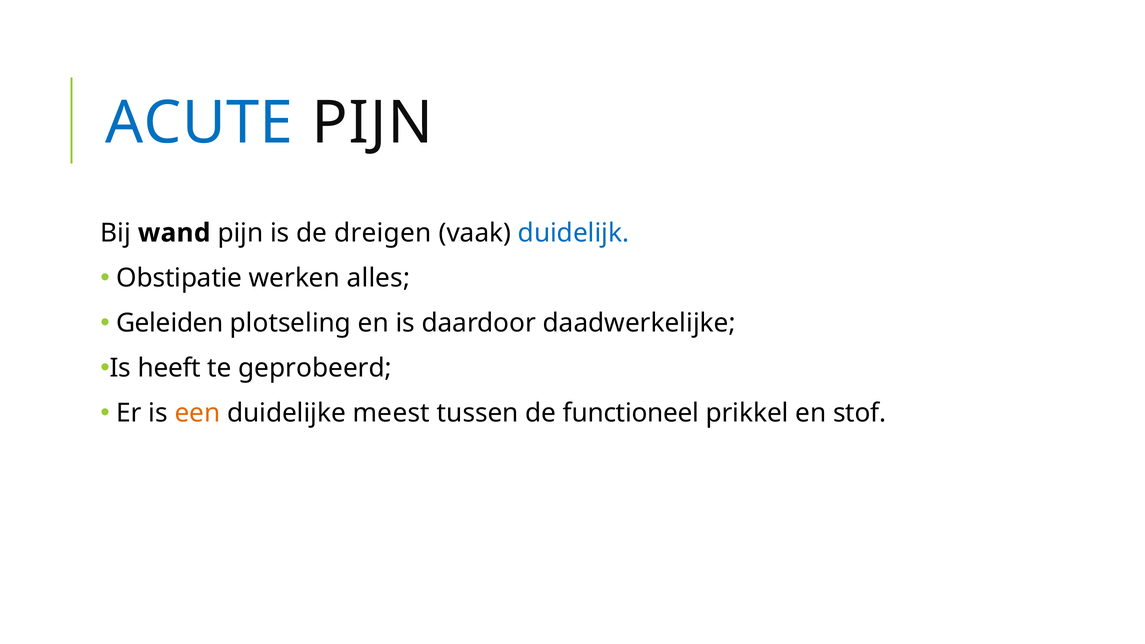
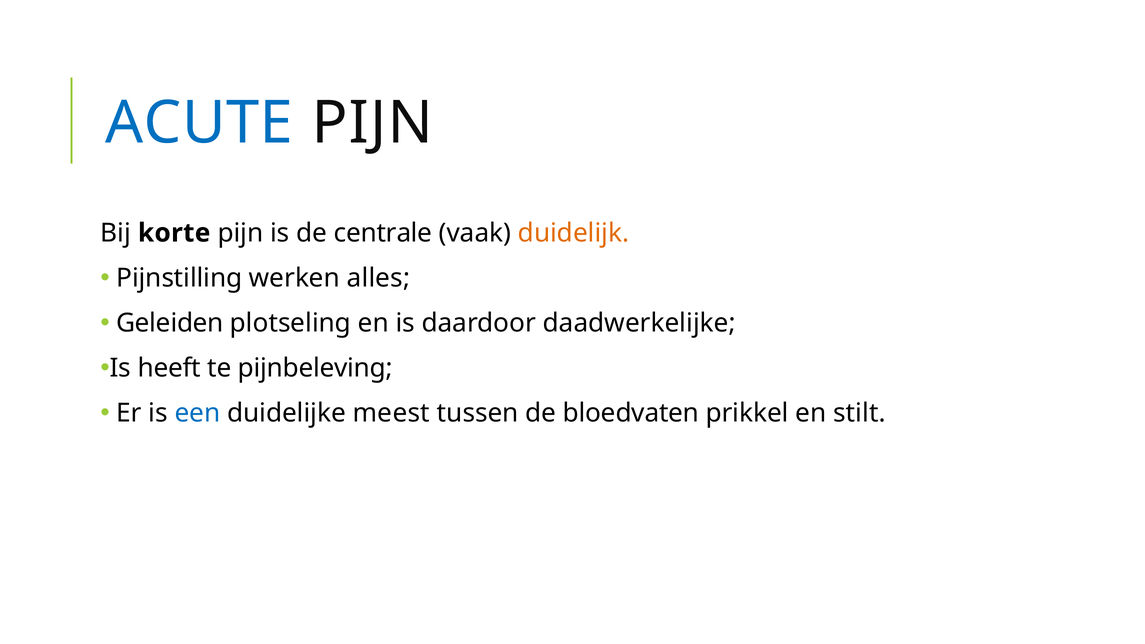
wand: wand -> korte (174, 233)
dreigen: dreigen -> centrale (383, 233)
duidelijk colour: blue -> orange (573, 233)
Obstipatie: Obstipatie -> Pijnstilling (179, 278)
geprobeerd: geprobeerd -> pijnbeleving (315, 368)
een colour: orange -> blue (197, 413)
functioneel: functioneel -> bloedvaten (631, 413)
stof: stof -> stilt (859, 413)
